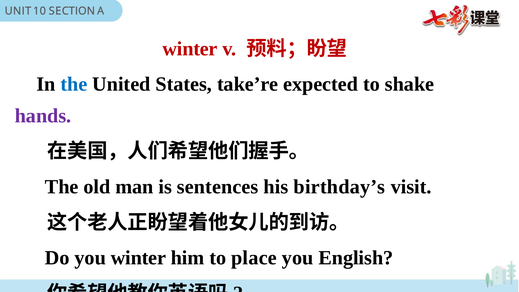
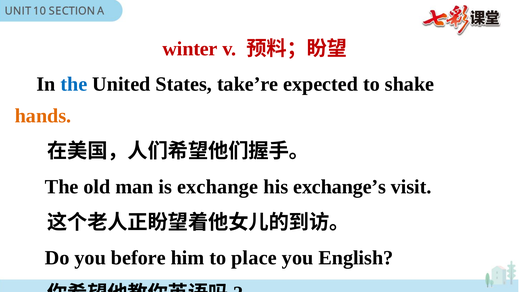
hands colour: purple -> orange (43, 116)
sentences: sentences -> exchange (218, 187)
birthday’s: birthday’s -> exchange’s (340, 187)
you winter: winter -> before (138, 258)
